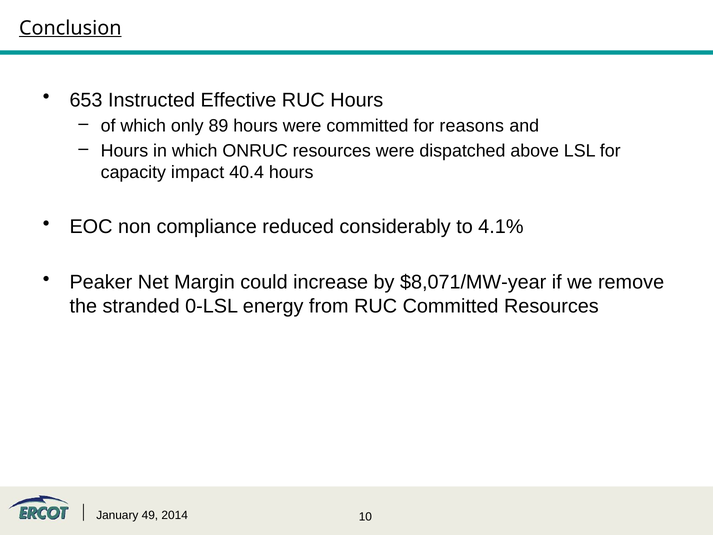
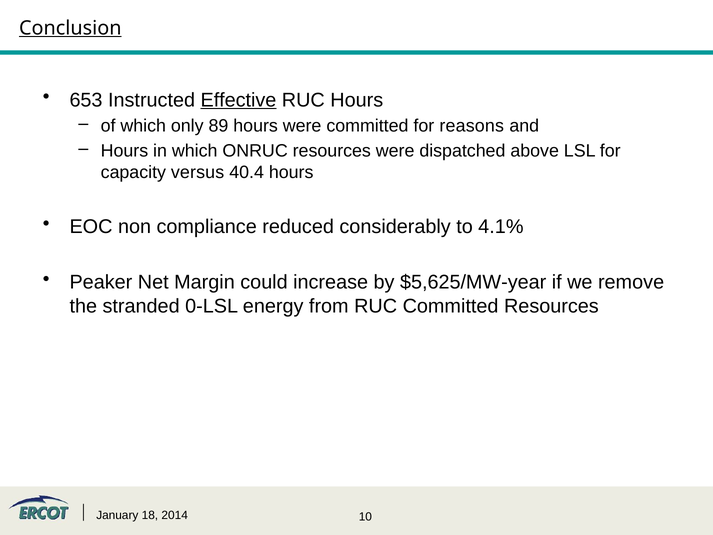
Effective underline: none -> present (238, 100)
impact: impact -> versus (198, 172)
$8,071/MW-year: $8,071/MW-year -> $5,625/MW-year (473, 282)
49: 49 -> 18 (150, 515)
